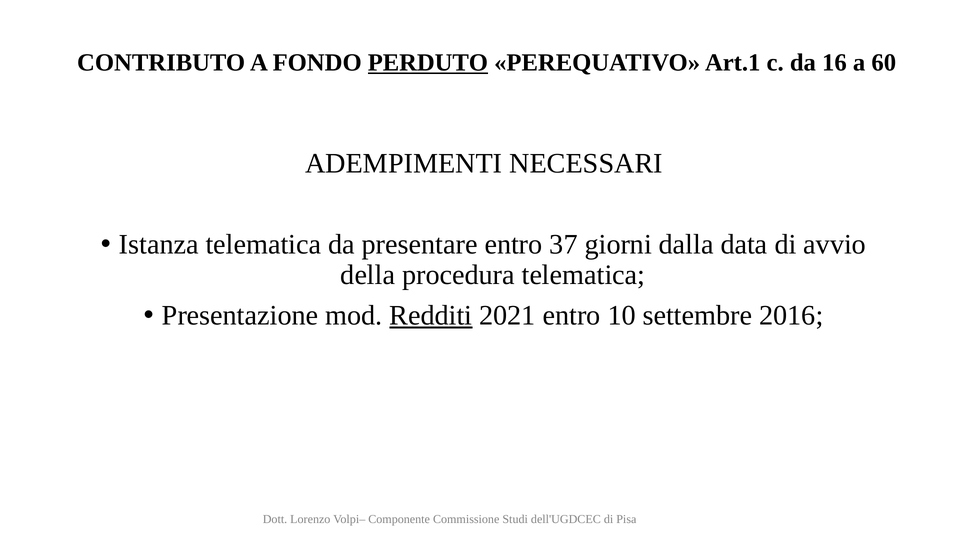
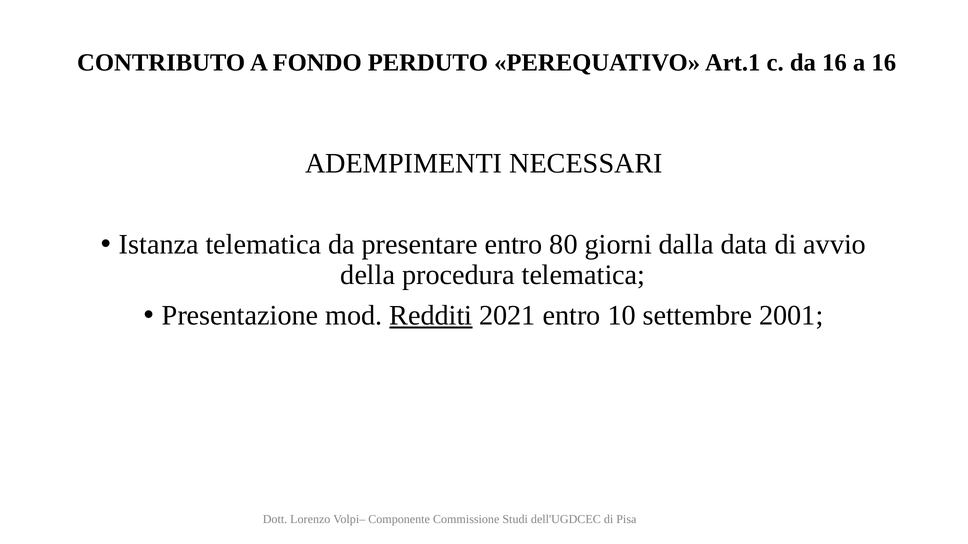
PERDUTO underline: present -> none (428, 63)
a 60: 60 -> 16 (884, 63)
37: 37 -> 80 (564, 245)
2016: 2016 -> 2001 (791, 316)
